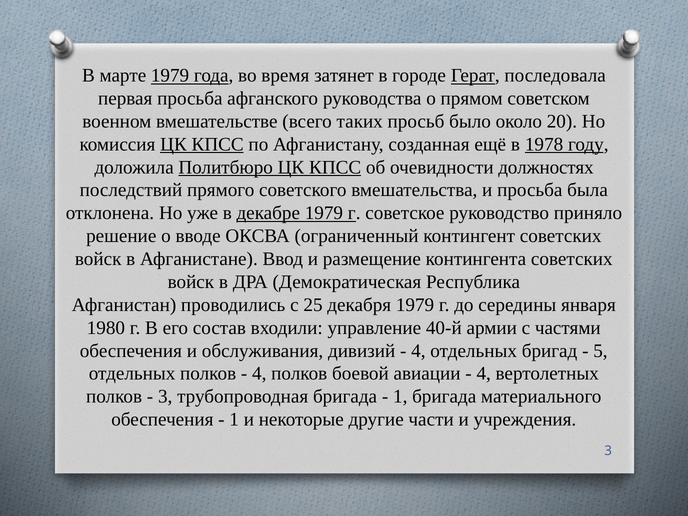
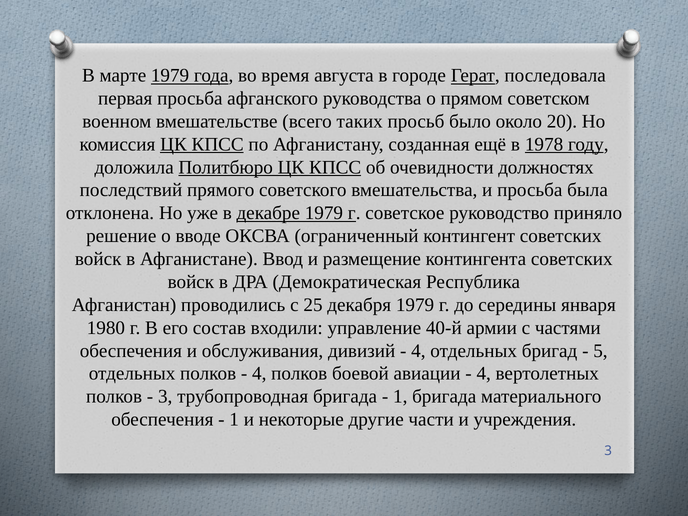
затянет: затянет -> августа (344, 75)
